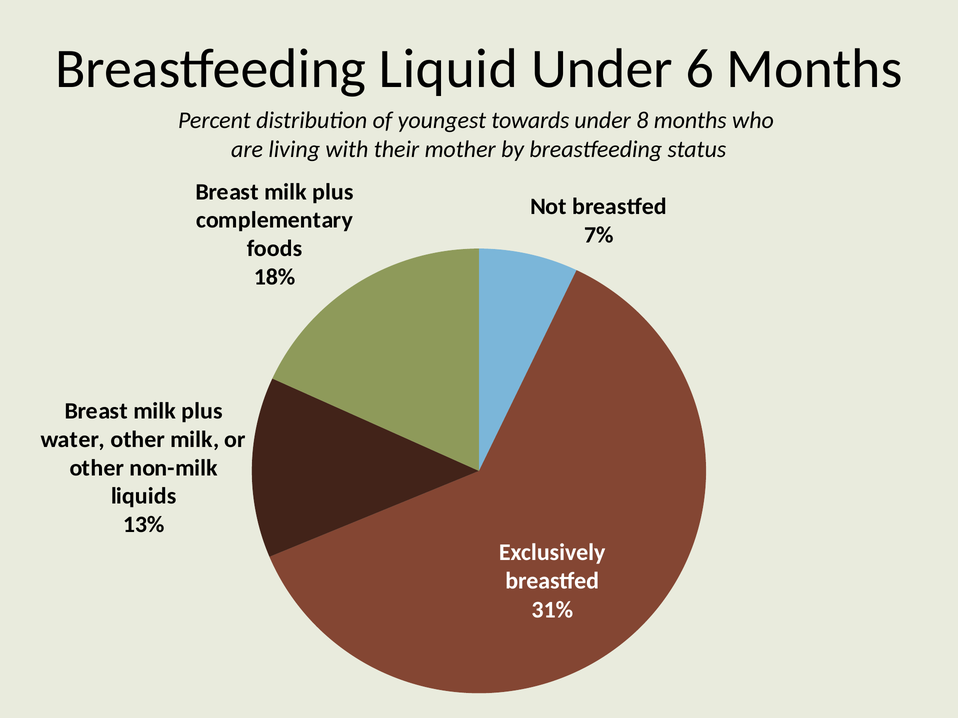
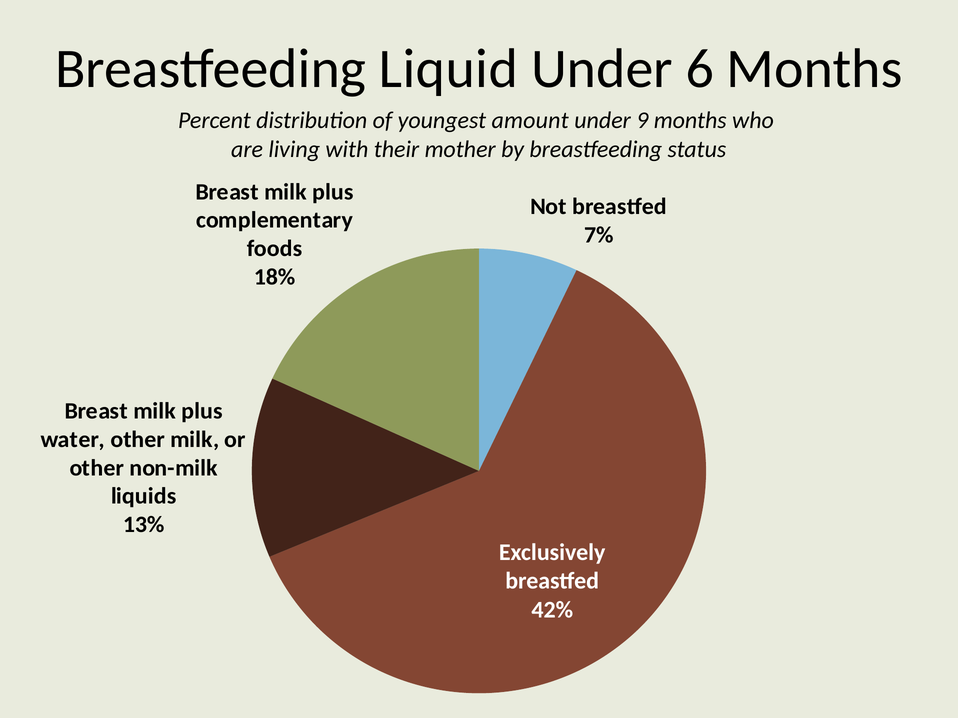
towards: towards -> amount (530, 121)
8: 8 -> 9 (642, 121)
31%: 31% -> 42% (552, 610)
